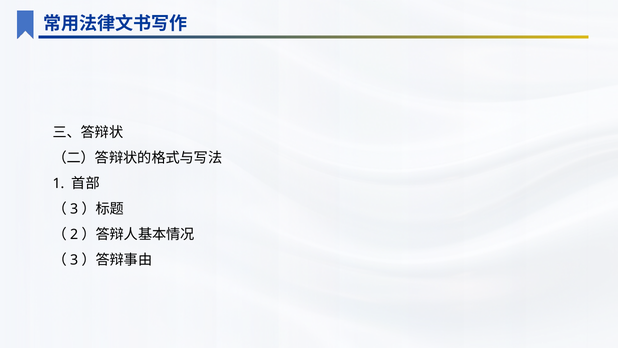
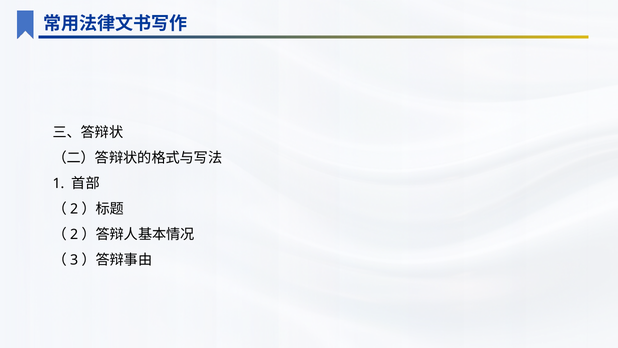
3: 3 -> 2 (74, 209)
